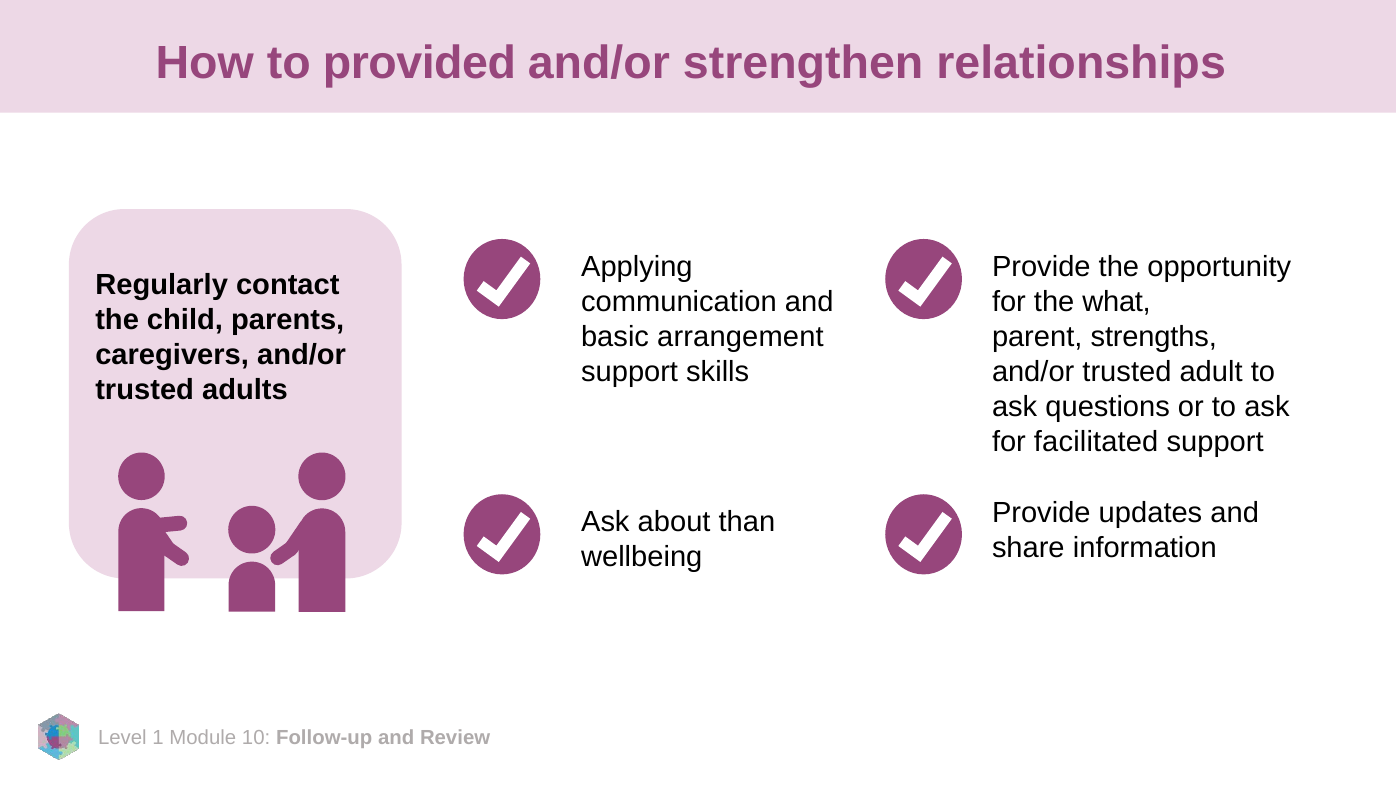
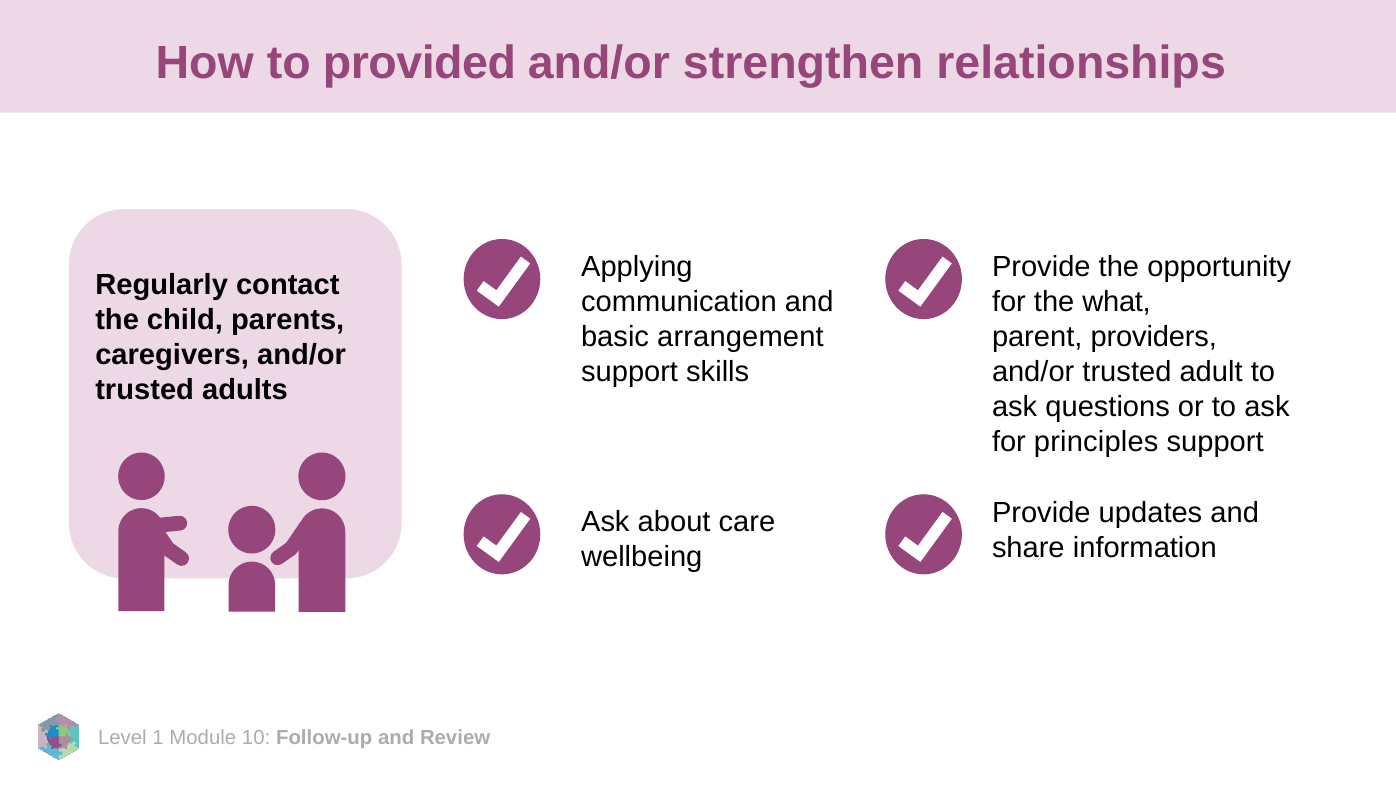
strengths: strengths -> providers (1154, 337)
facilitated: facilitated -> principles (1096, 442)
than: than -> care (747, 522)
